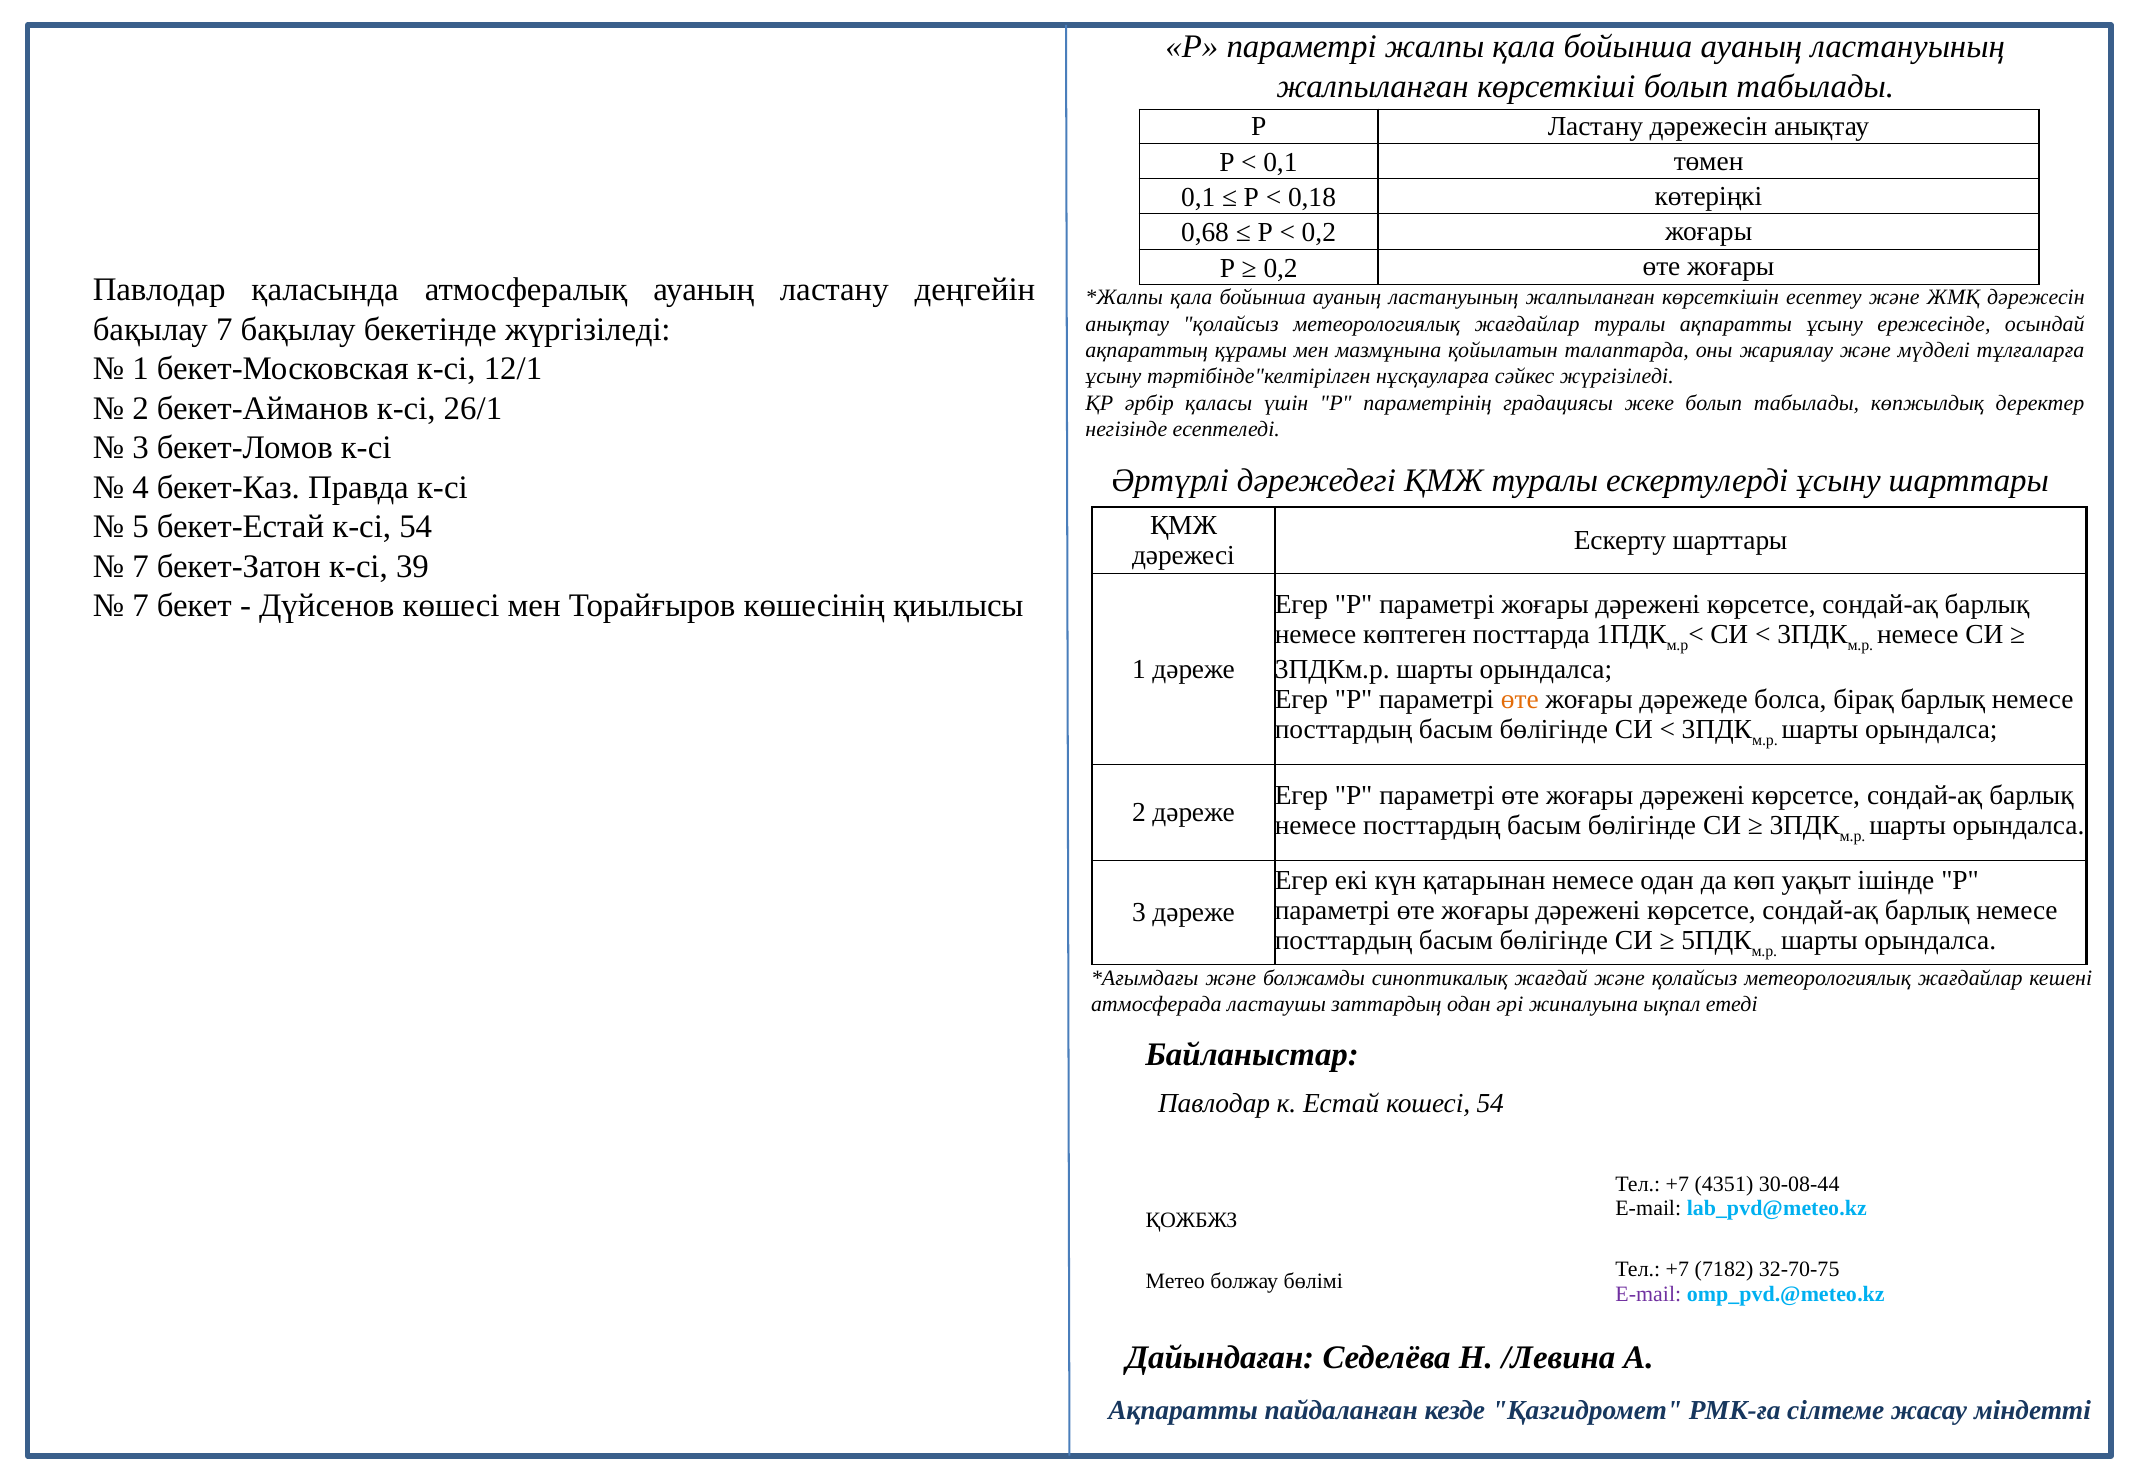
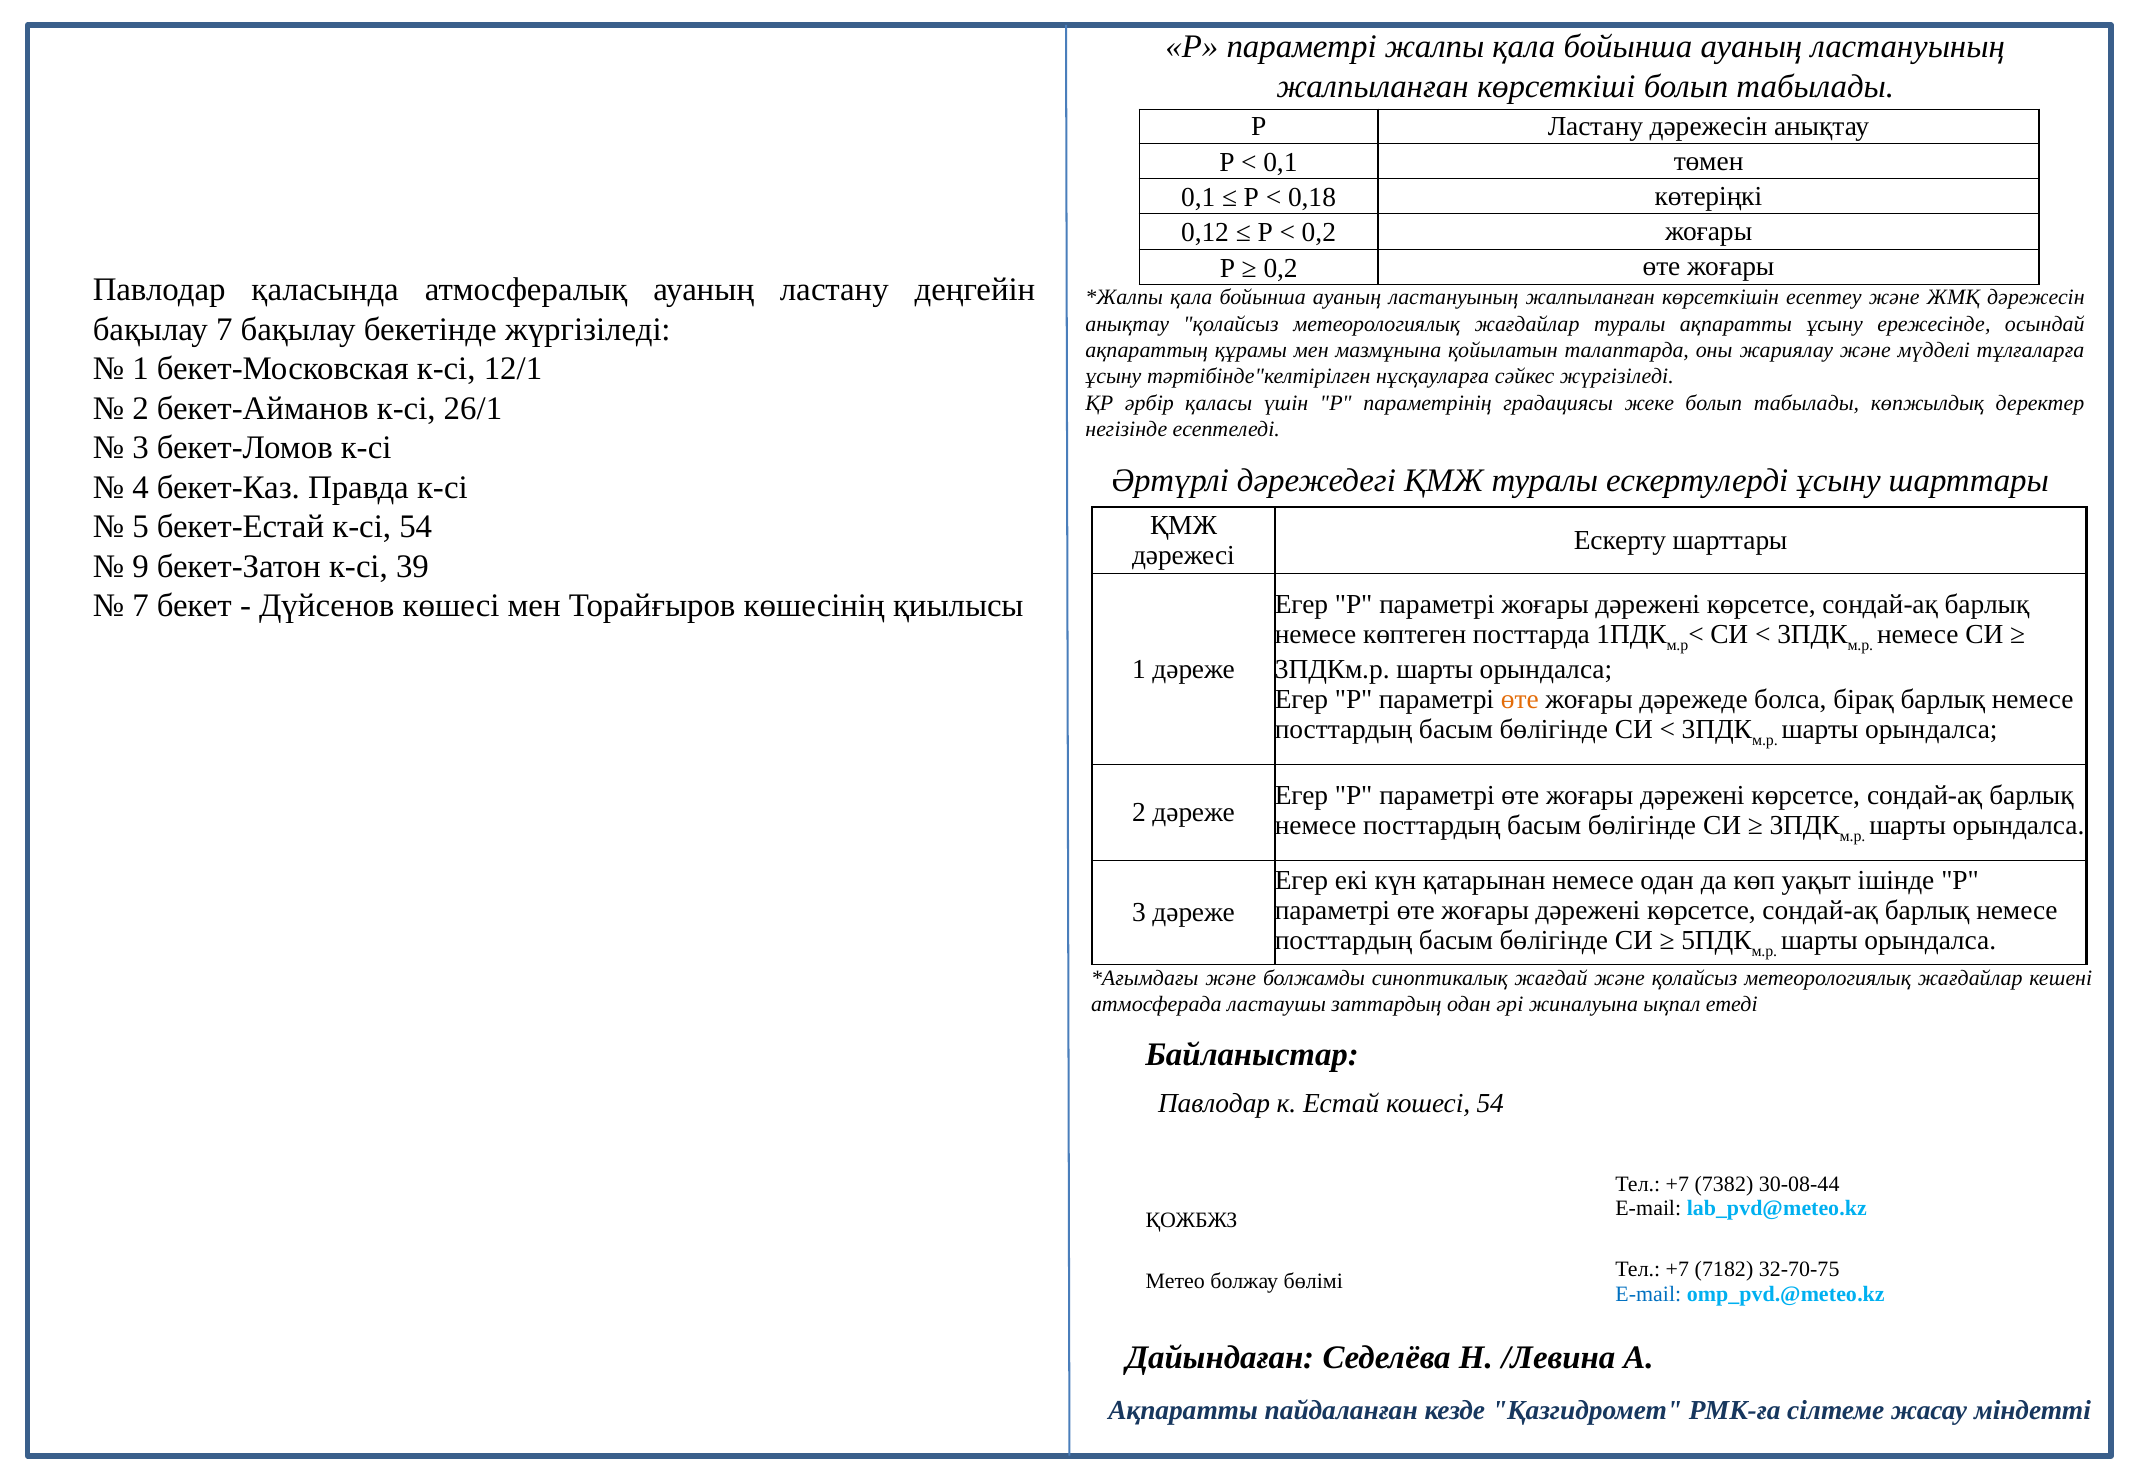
0,68: 0,68 -> 0,12 (1205, 233)
7: 7 -> 9 (141, 566)
4351: 4351 -> 7382 (1724, 1184)
E-mail colour: purple -> blue (1648, 1294)
